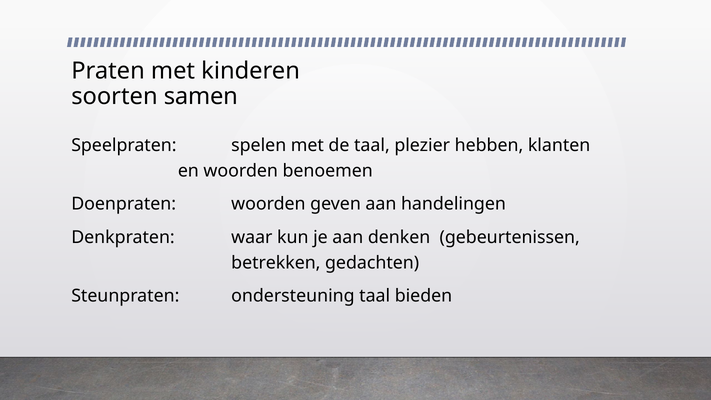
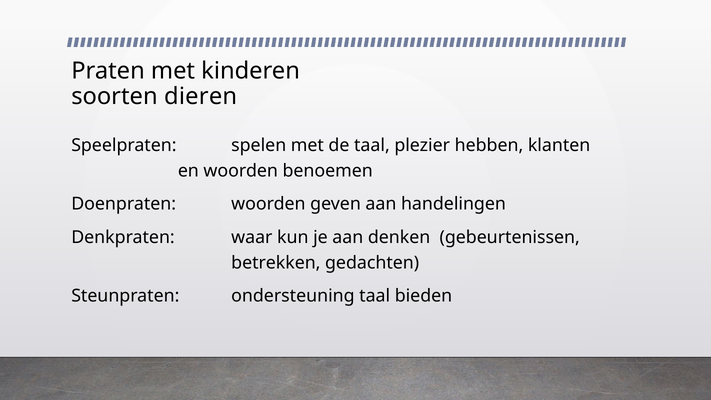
samen: samen -> dieren (201, 97)
